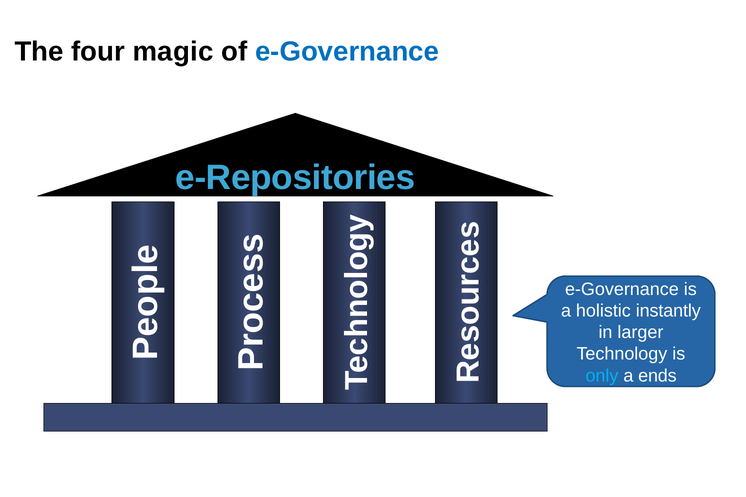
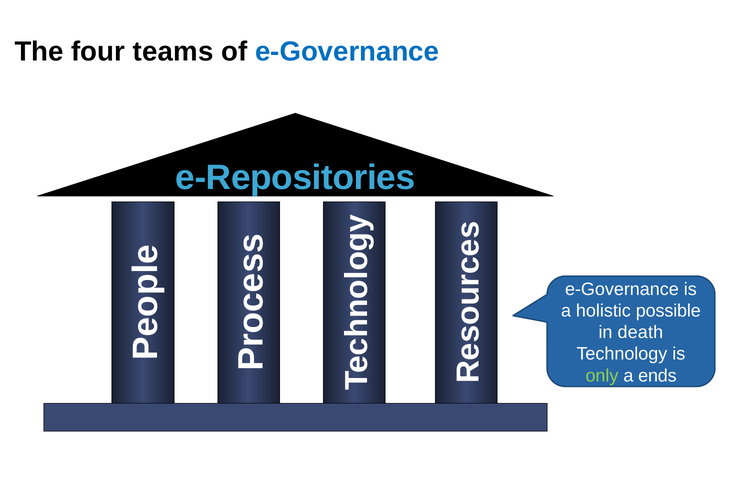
magic: magic -> teams (173, 52)
instantly: instantly -> possible (668, 311)
larger: larger -> death (640, 333)
only colour: light blue -> light green (602, 376)
